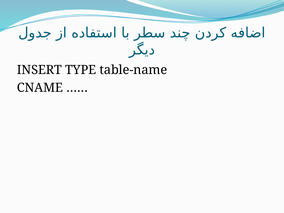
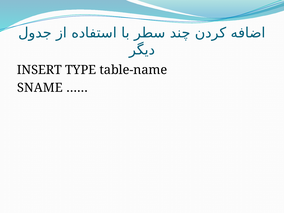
CNAME: CNAME -> SNAME (40, 88)
